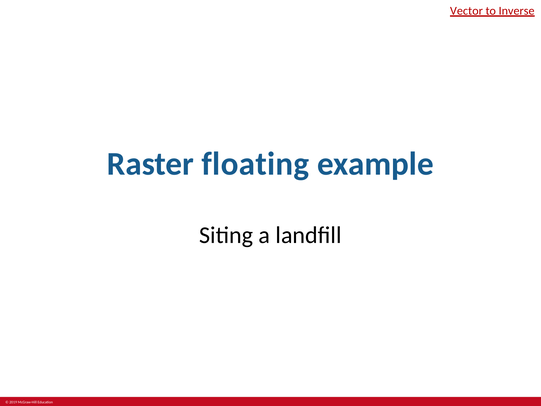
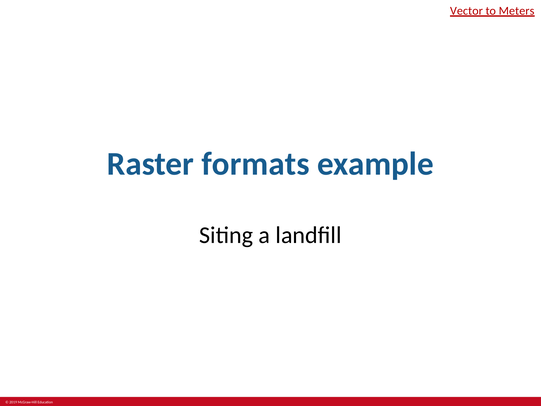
Inverse: Inverse -> Meters (517, 11)
floating: floating -> formats (256, 164)
